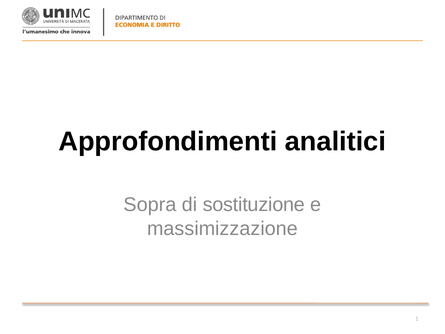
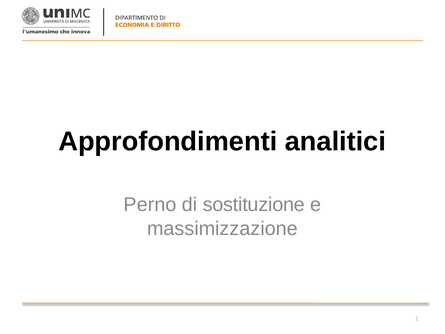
Sopra: Sopra -> Perno (150, 205)
